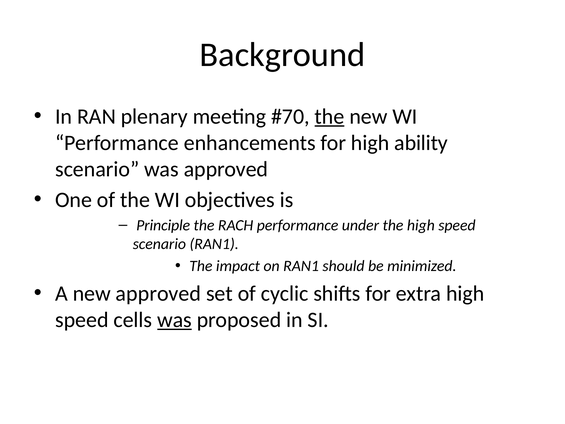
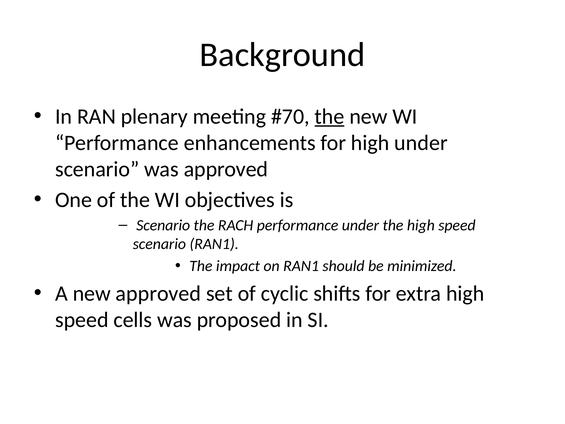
high ability: ability -> under (421, 143)
Principle: Principle -> Scenario (163, 225)
was underline: present -> none (175, 320)
